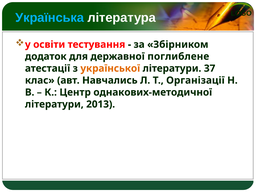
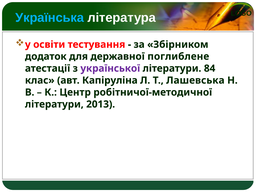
української colour: orange -> purple (110, 68)
37: 37 -> 84 (210, 68)
Навчались: Навчались -> Капіруліна (110, 80)
Організації: Організації -> Лашевська (195, 80)
однакових-методичної: однакових-методичної -> робітничої-методичної (153, 92)
